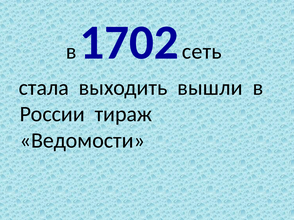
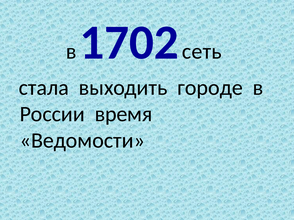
вышли: вышли -> городе (210, 88)
тираж: тираж -> время (124, 114)
